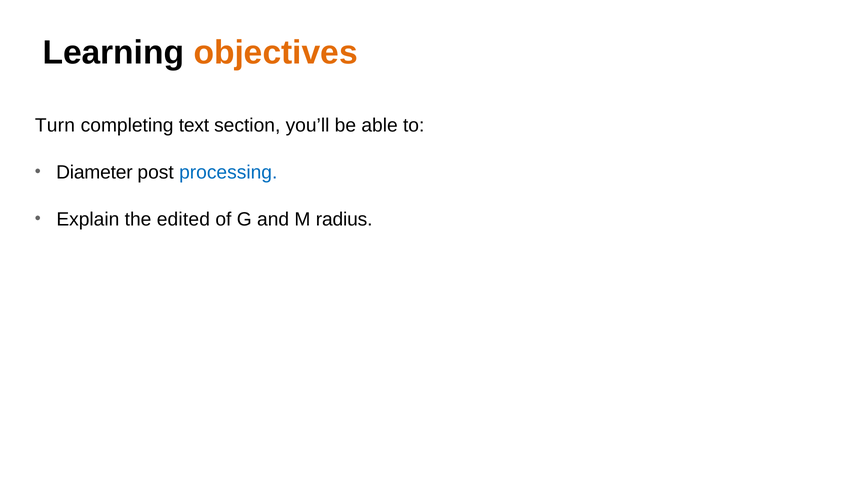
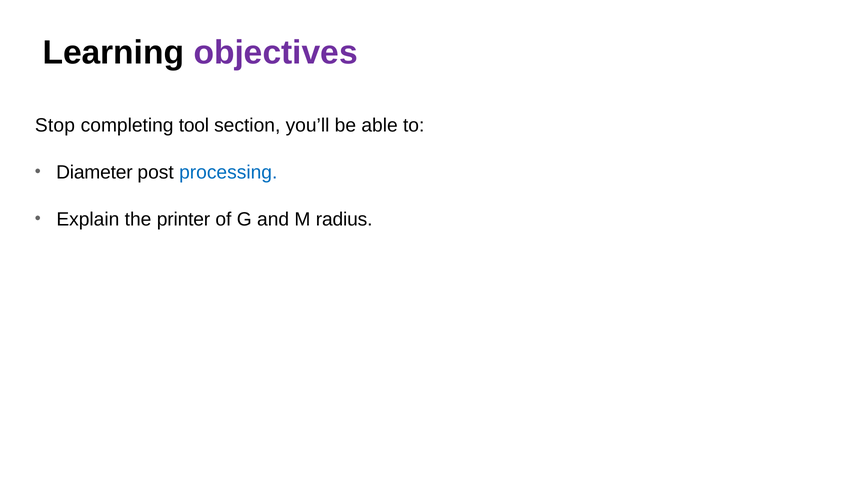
objectives colour: orange -> purple (276, 53)
Turn: Turn -> Stop (55, 125)
text: text -> tool (194, 125)
edited: edited -> printer (184, 219)
